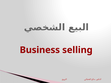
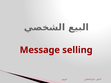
Business: Business -> Message (40, 50)
